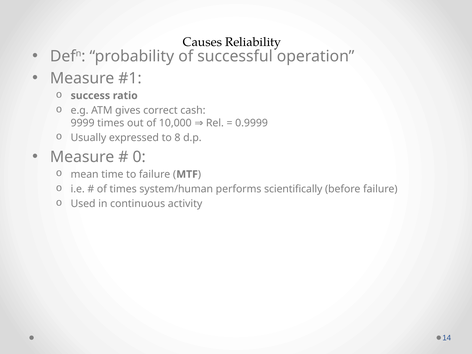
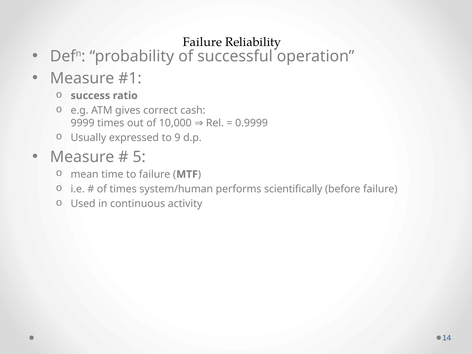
Causes: Causes -> Failure (202, 42)
8: 8 -> 9 (177, 138)
0: 0 -> 5 (139, 157)
